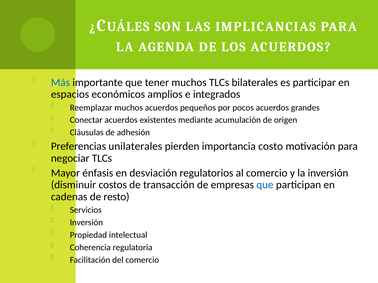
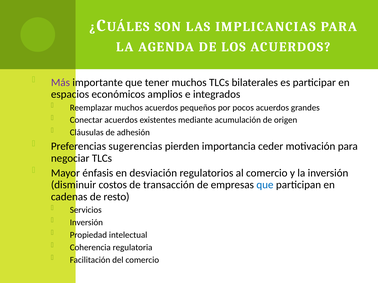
Más colour: blue -> purple (60, 83)
unilaterales: unilaterales -> sugerencias (135, 147)
costo: costo -> ceder (271, 147)
